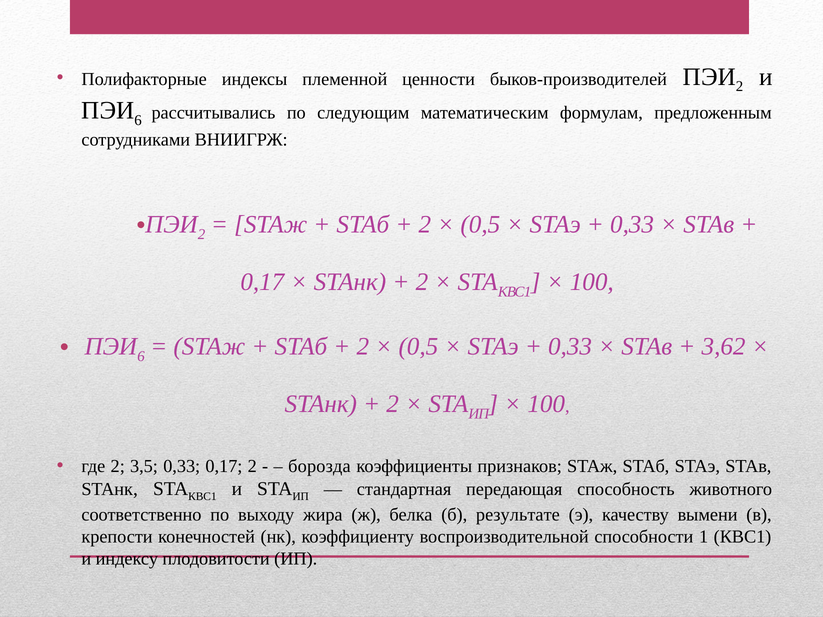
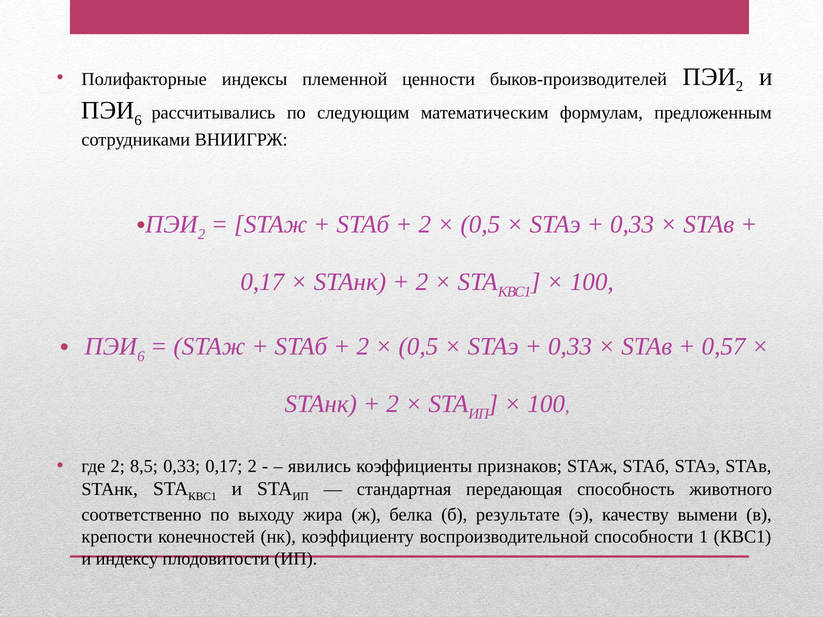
3,62: 3,62 -> 0,57 (724, 347)
3,5: 3,5 -> 8,5 (144, 466)
борозда: борозда -> явились (319, 466)
